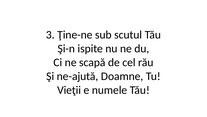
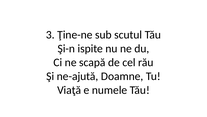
Vieţii: Vieţii -> Viaţă (69, 90)
